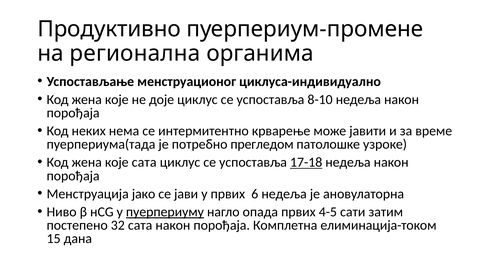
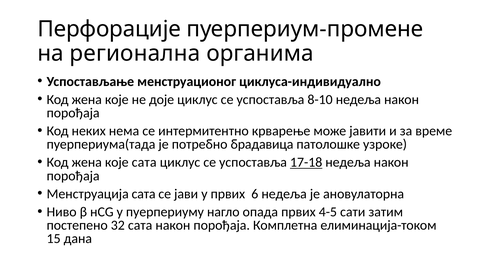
Продуктивно: Продуктивно -> Перфорације (109, 29)
прегледом: прегледом -> брадавица (262, 144)
Менструација јако: јако -> сата (144, 194)
пуерпериуму underline: present -> none (165, 212)
